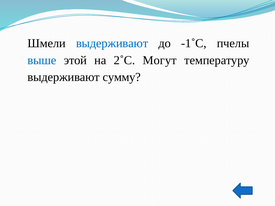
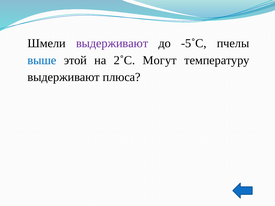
выдерживают colour: blue -> purple (112, 43)
-1˚С: -1˚С -> -5˚С (194, 43)
сумму: сумму -> плюса (122, 77)
